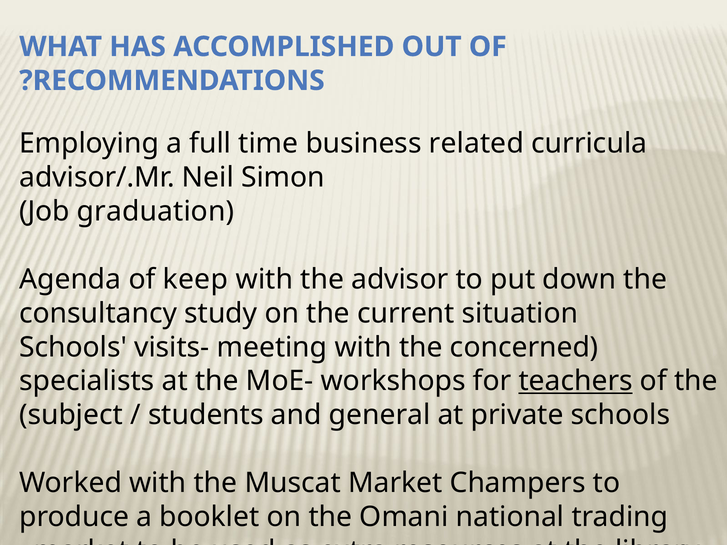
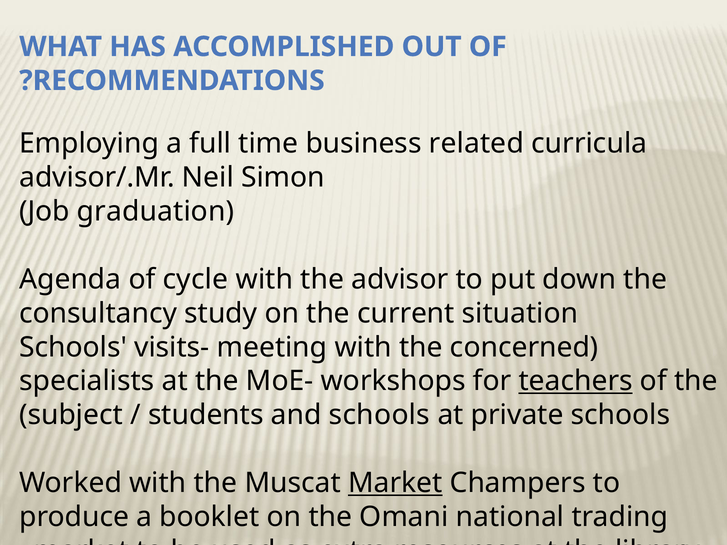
keep: keep -> cycle (195, 279)
and general: general -> schools (379, 415)
Market underline: none -> present (395, 483)
